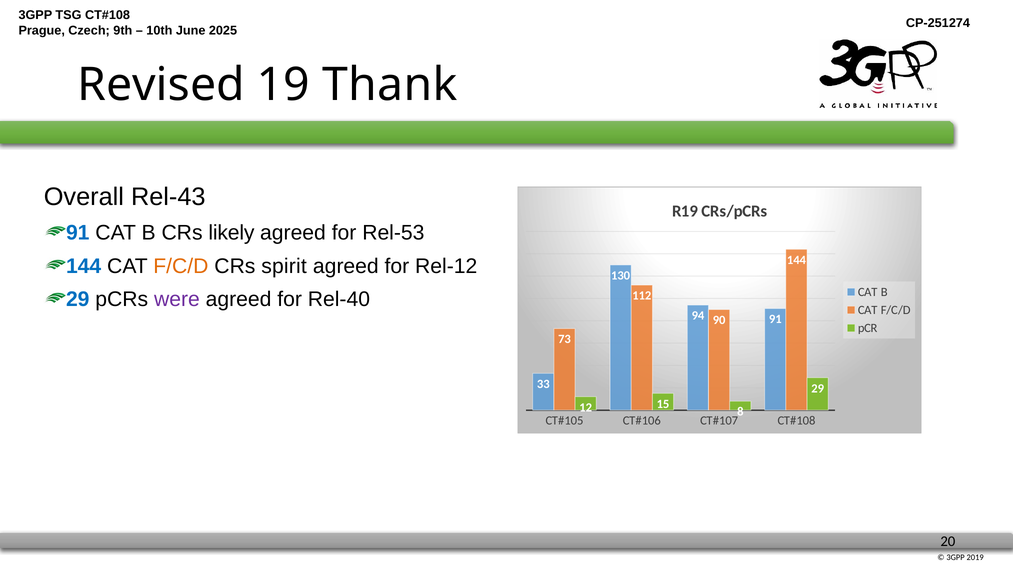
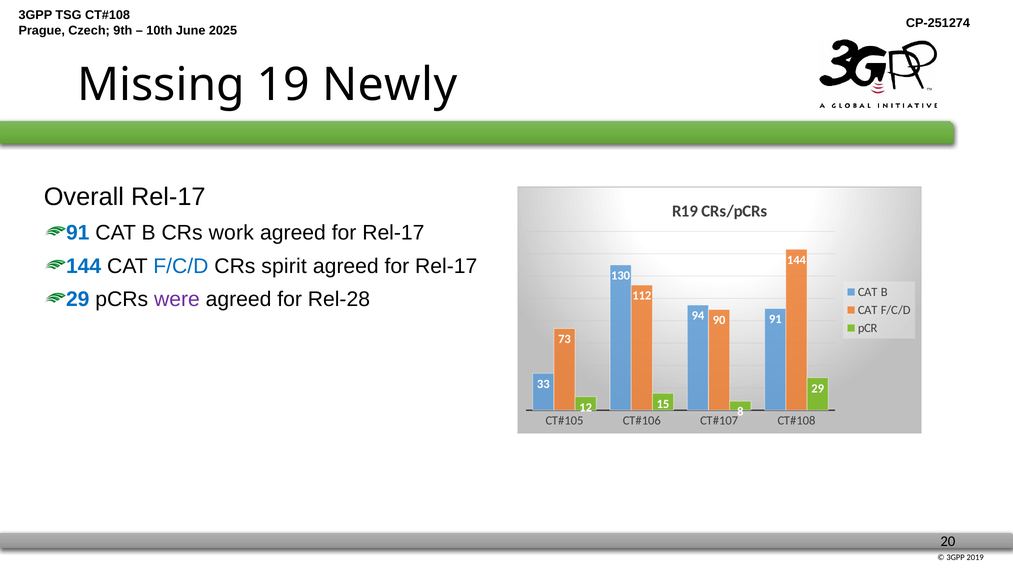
Revised: Revised -> Missing (161, 85)
Thank: Thank -> Newly (390, 85)
Overall Rel-43: Rel-43 -> Rel-17 (168, 197)
likely: likely -> work (231, 233)
Rel-53: Rel-53 -> Rel-17 (393, 233)
F/C/D colour: orange -> blue (181, 266)
Rel-12: Rel-12 -> Rel-17 (446, 266)
Rel-40: Rel-40 -> Rel-28 (339, 299)
